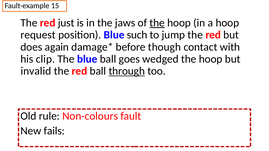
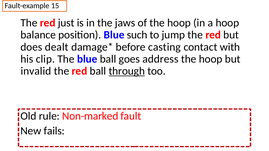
the underline: present -> none (157, 23)
request: request -> balance (38, 35)
again: again -> dealt (57, 47)
though: though -> casting (164, 47)
wedged: wedged -> address (160, 59)
Non-colours: Non-colours -> Non-marked (90, 116)
